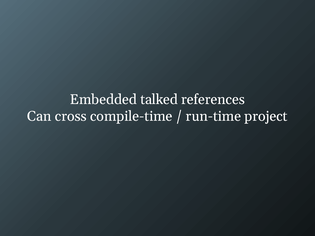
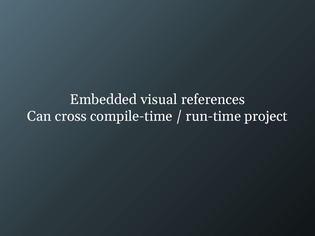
talked: talked -> visual (159, 100)
